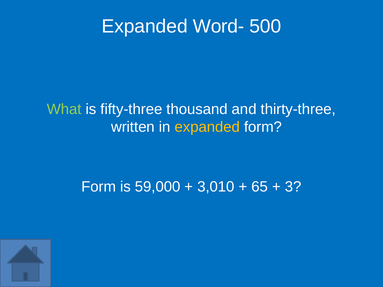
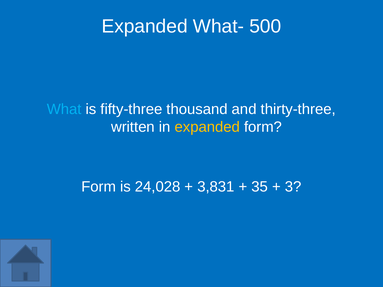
Word-: Word- -> What- (218, 26)
What colour: light green -> light blue (64, 109)
59,000: 59,000 -> 24,028 (158, 187)
3,010: 3,010 -> 3,831 (216, 187)
65: 65 -> 35 (260, 187)
